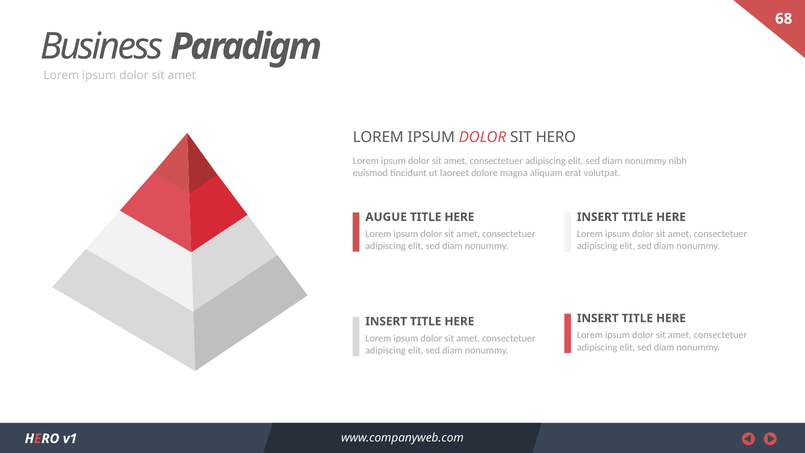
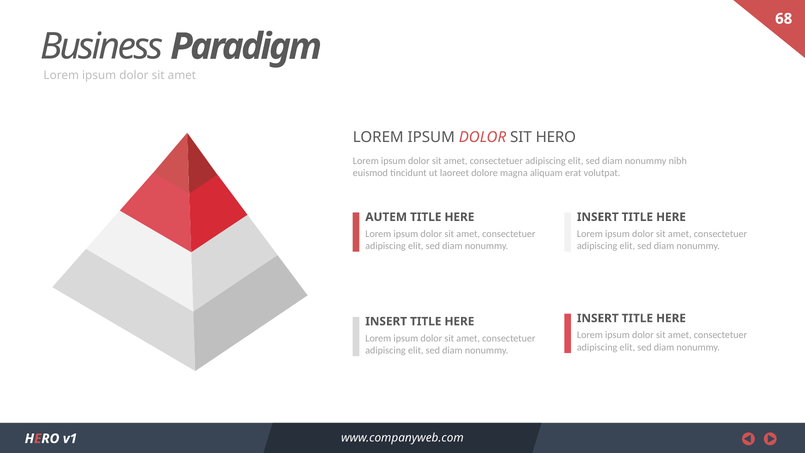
AUGUE: AUGUE -> AUTEM (386, 217)
